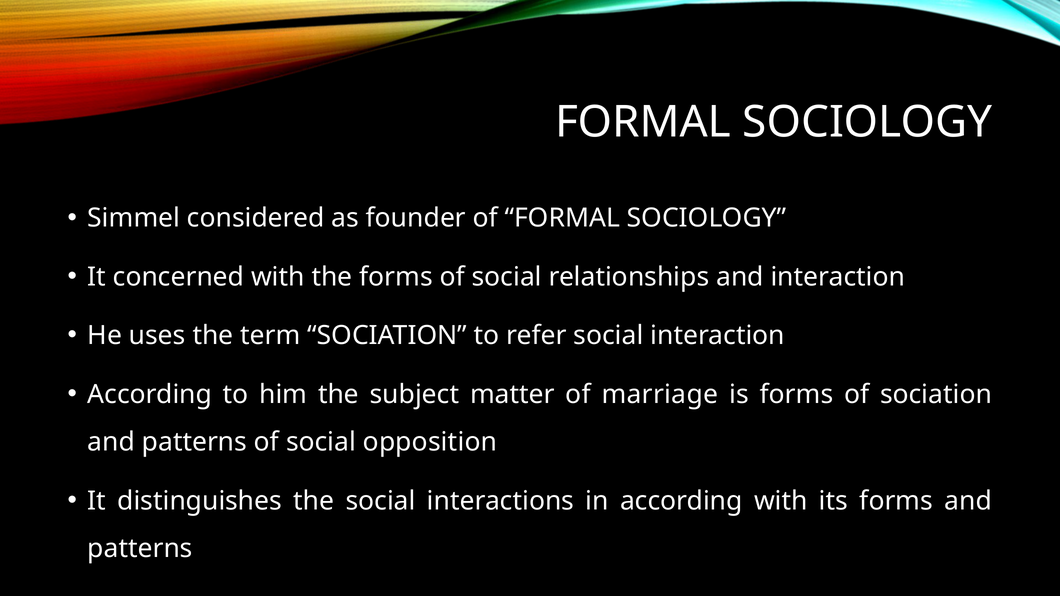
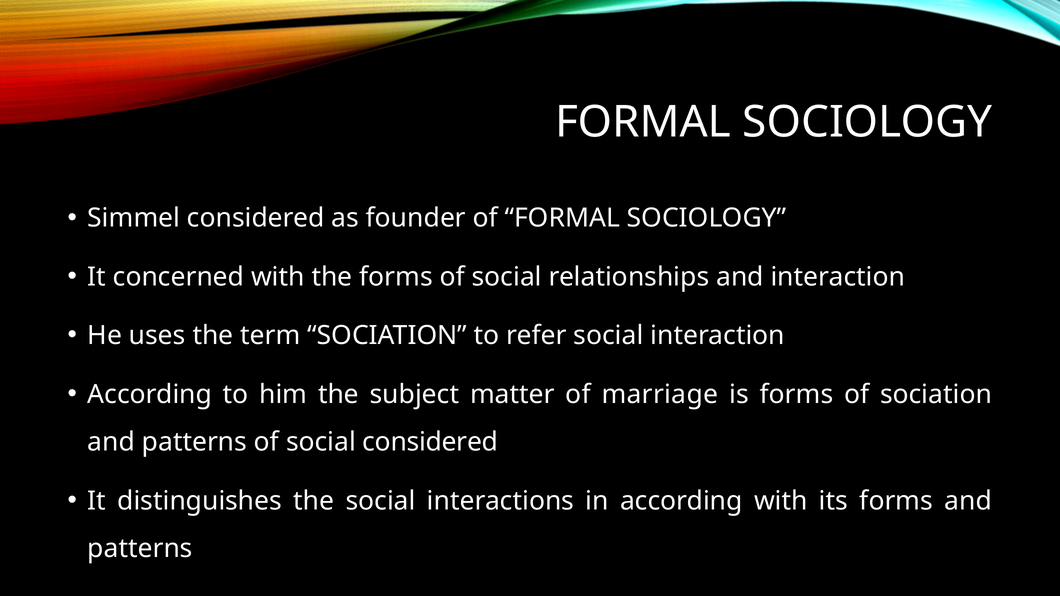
social opposition: opposition -> considered (430, 442)
